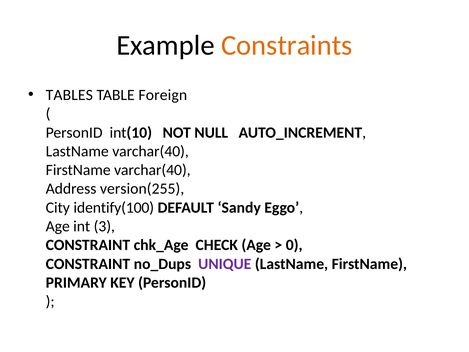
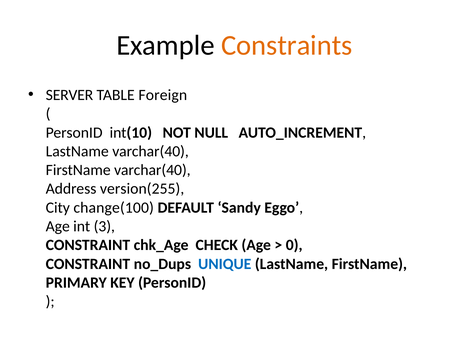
TABLES: TABLES -> SERVER (69, 95)
identify(100: identify(100 -> change(100 (114, 207)
UNIQUE colour: purple -> blue (225, 264)
